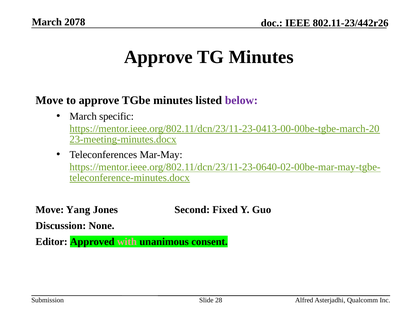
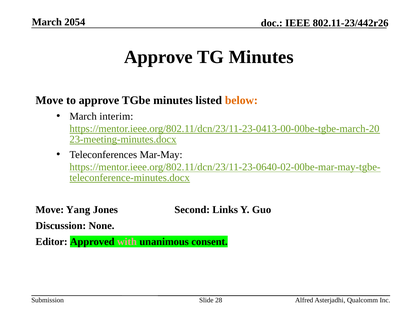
2078: 2078 -> 2054 (75, 22)
below colour: purple -> orange (241, 100)
specific: specific -> interim (116, 117)
Fixed: Fixed -> Links (225, 210)
